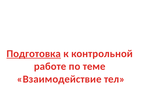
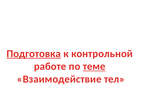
теме underline: none -> present (94, 67)
